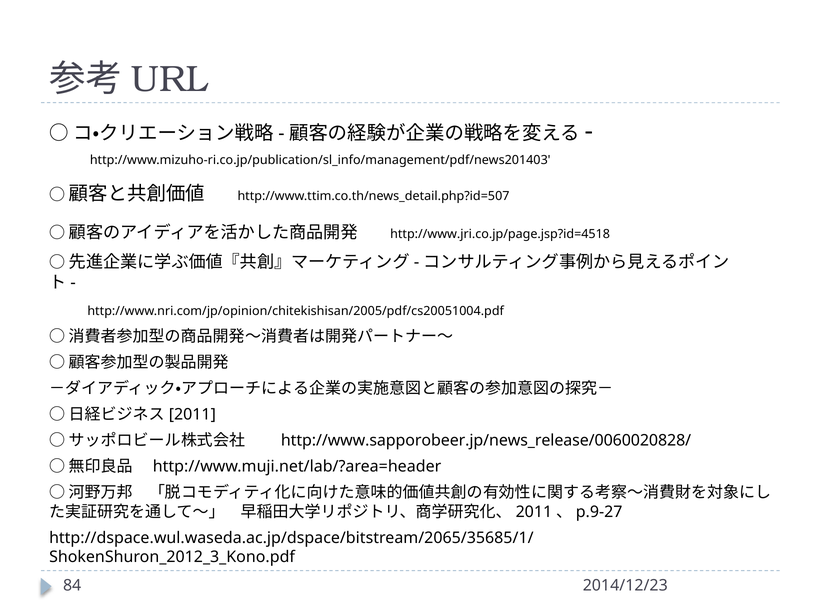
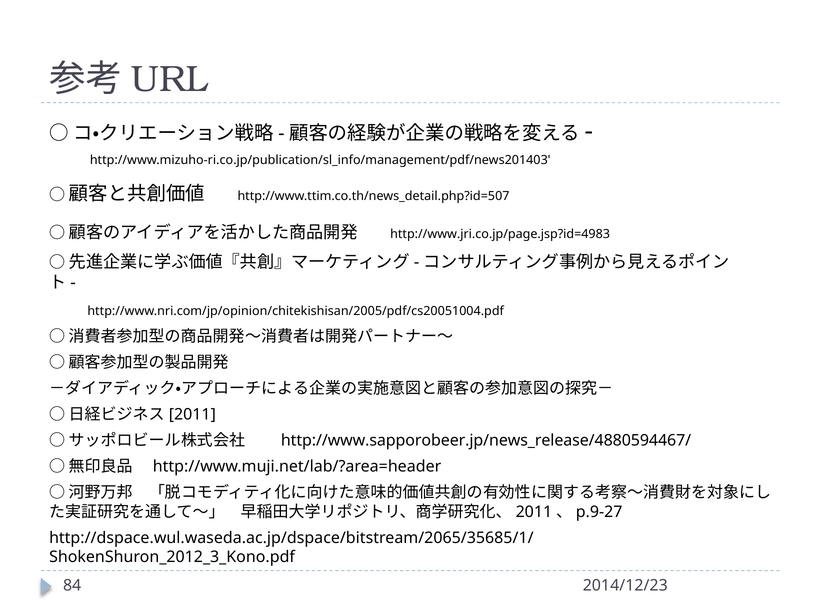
http://www.jri.co.jp/page.jsp?id=4518: http://www.jri.co.jp/page.jsp?id=4518 -> http://www.jri.co.jp/page.jsp?id=4983 (500, 234)
http://www.sapporobeer.jp/news_release/0060020828/: http://www.sapporobeer.jp/news_release/0060020828/ -> http://www.sapporobeer.jp/news_release/4880594467/ (486, 440)
